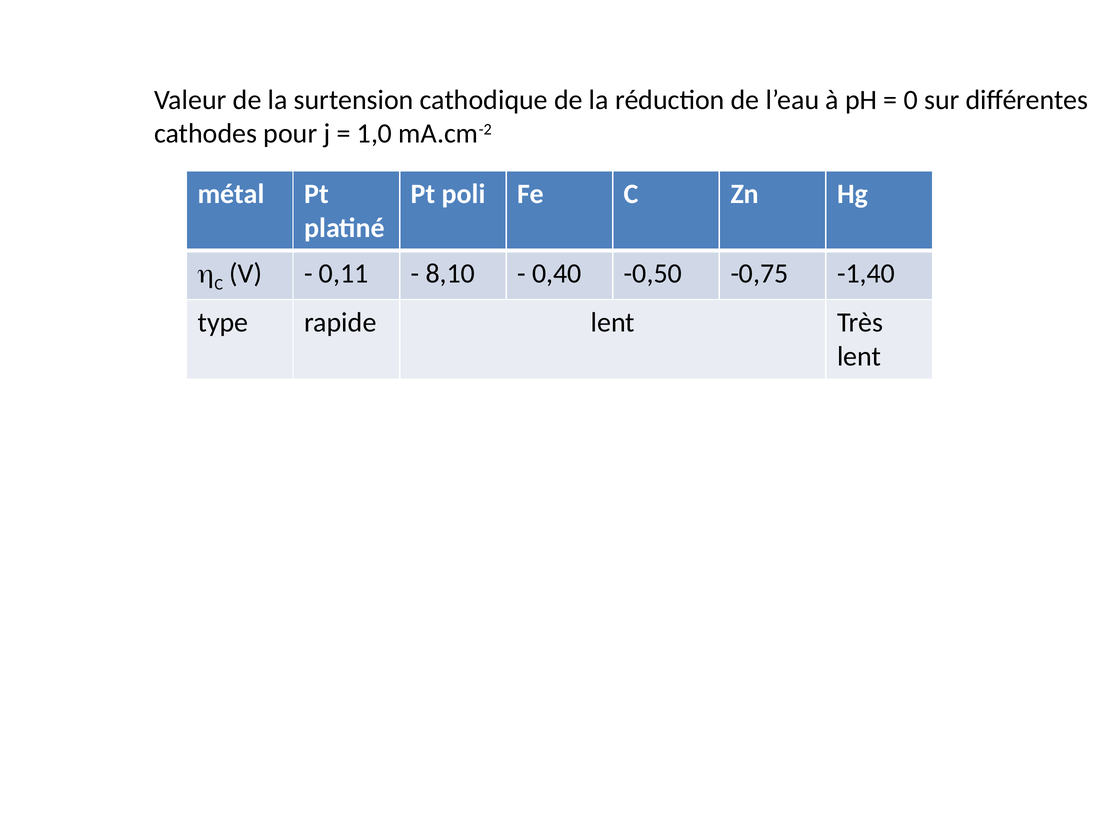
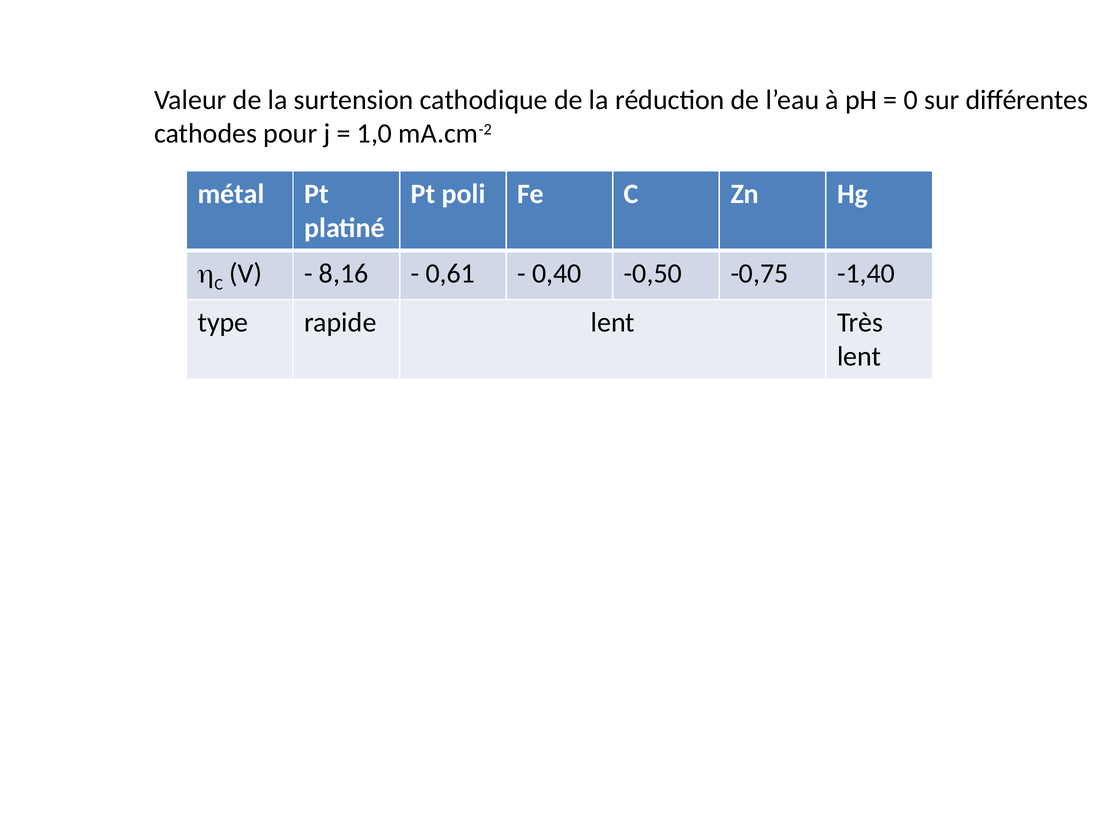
0,11: 0,11 -> 8,16 (344, 274)
8,10: 8,10 -> 0,61 (450, 274)
